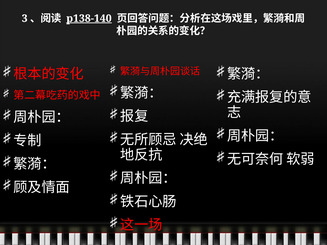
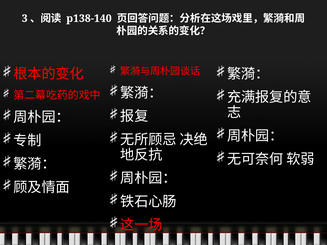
p138-140 underline: present -> none (89, 18)
